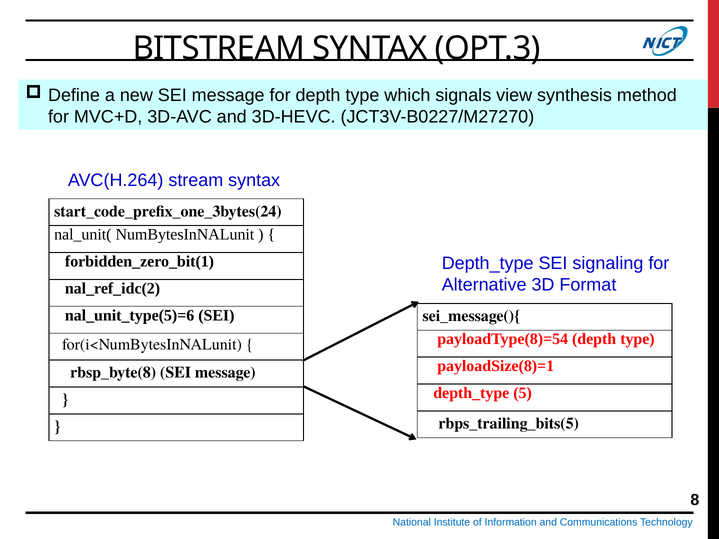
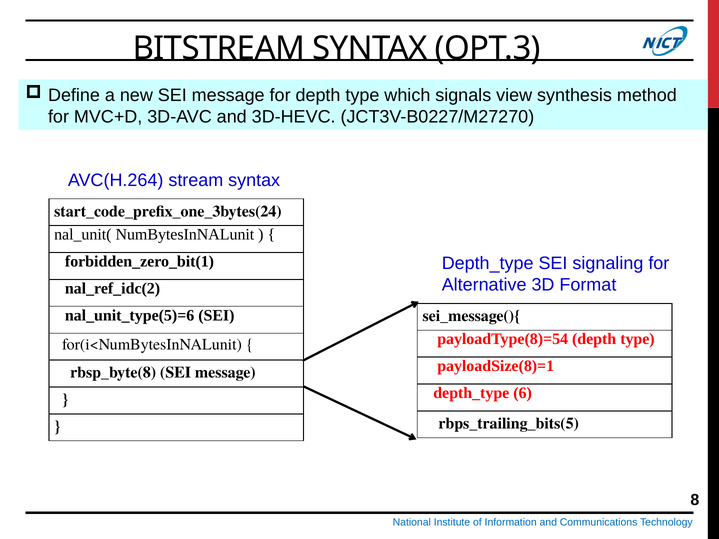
5: 5 -> 6 (523, 393)
